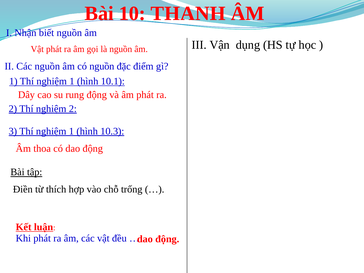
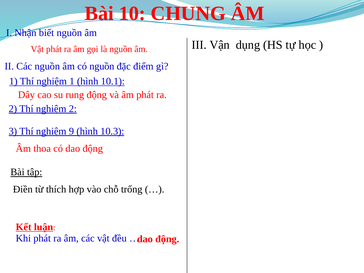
THANH: THANH -> CHUNG (188, 14)
3 Thí nghiệm 1: 1 -> 9 (71, 131)
